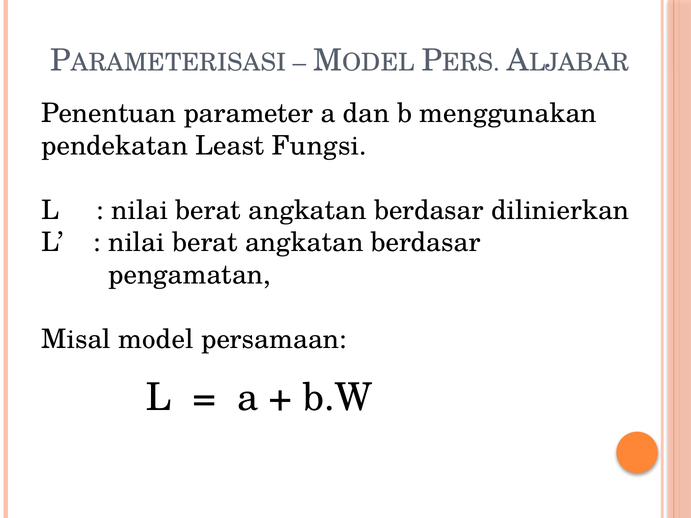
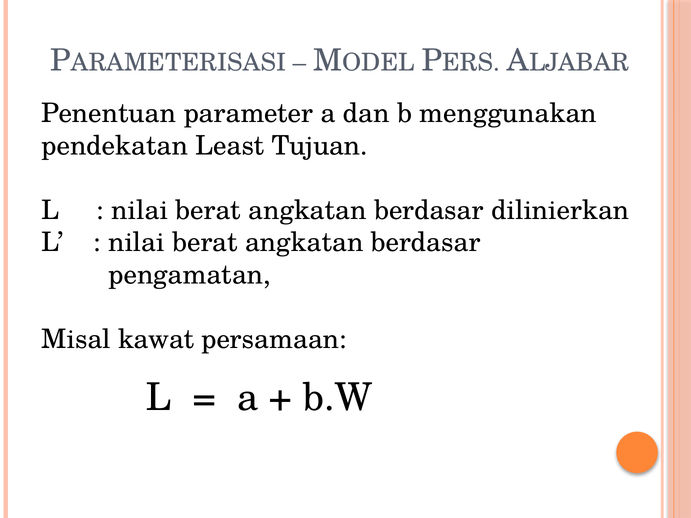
Fungsi: Fungsi -> Tujuan (320, 146)
model: model -> kawat (156, 339)
